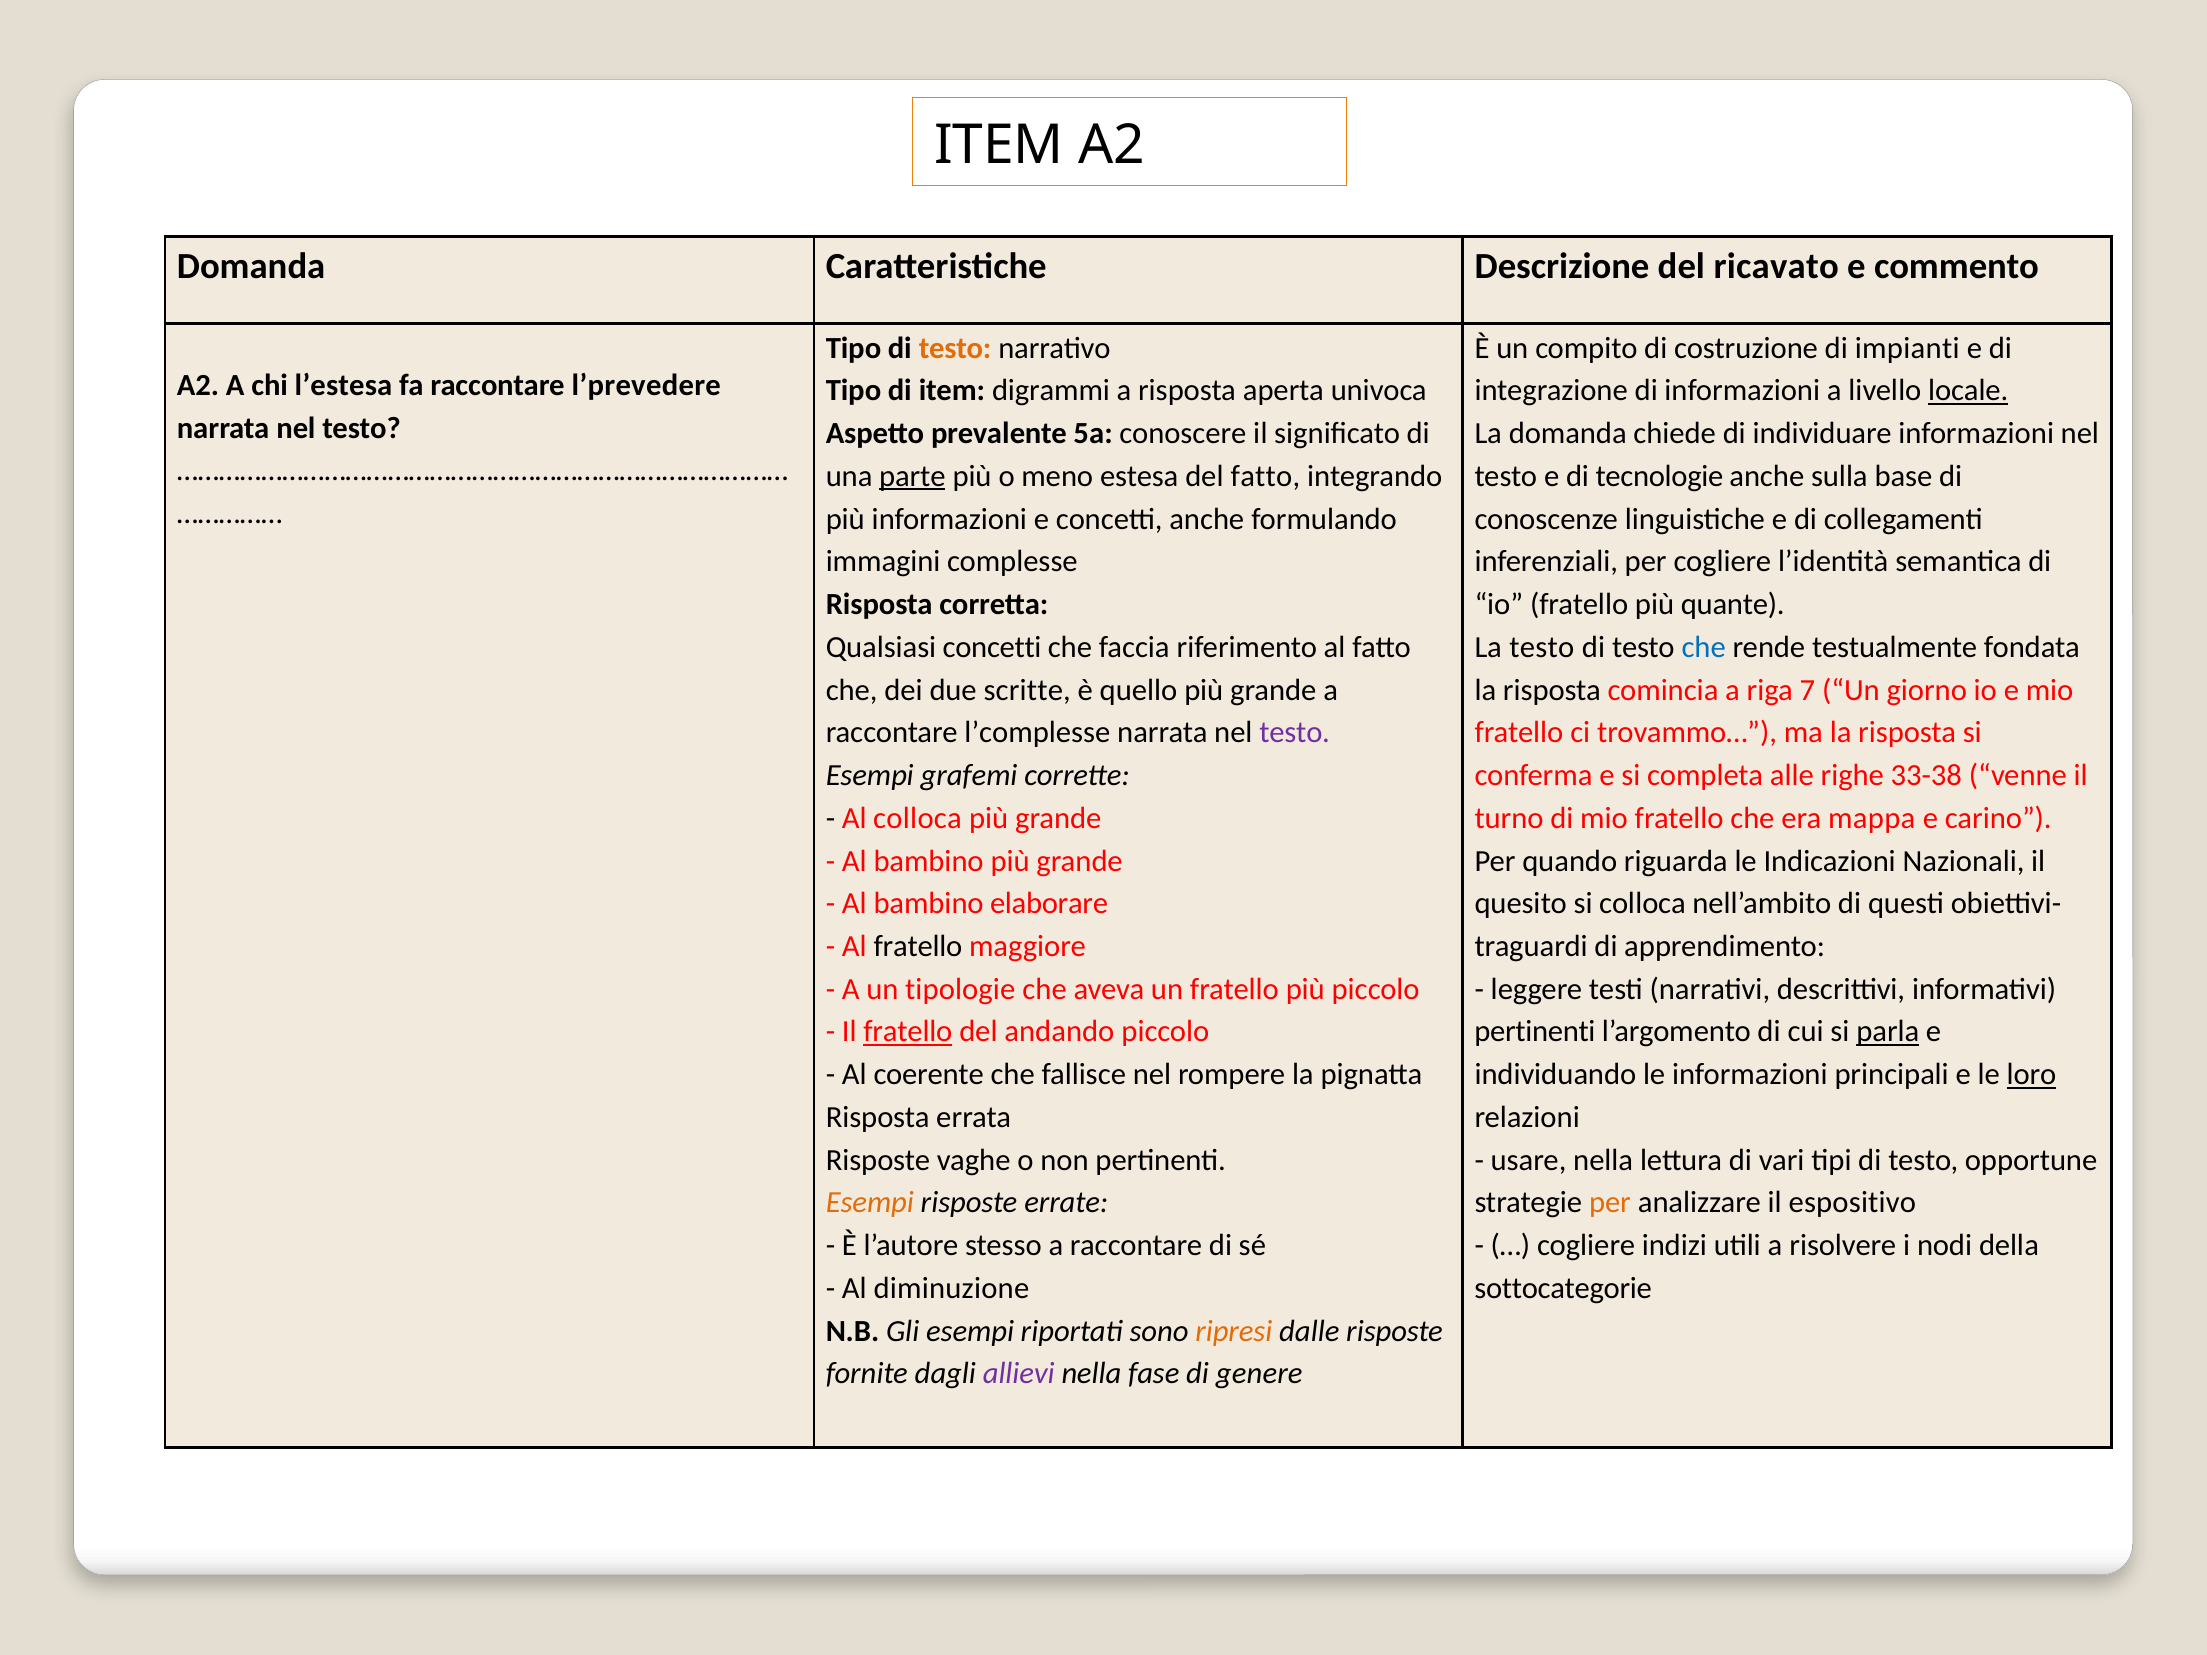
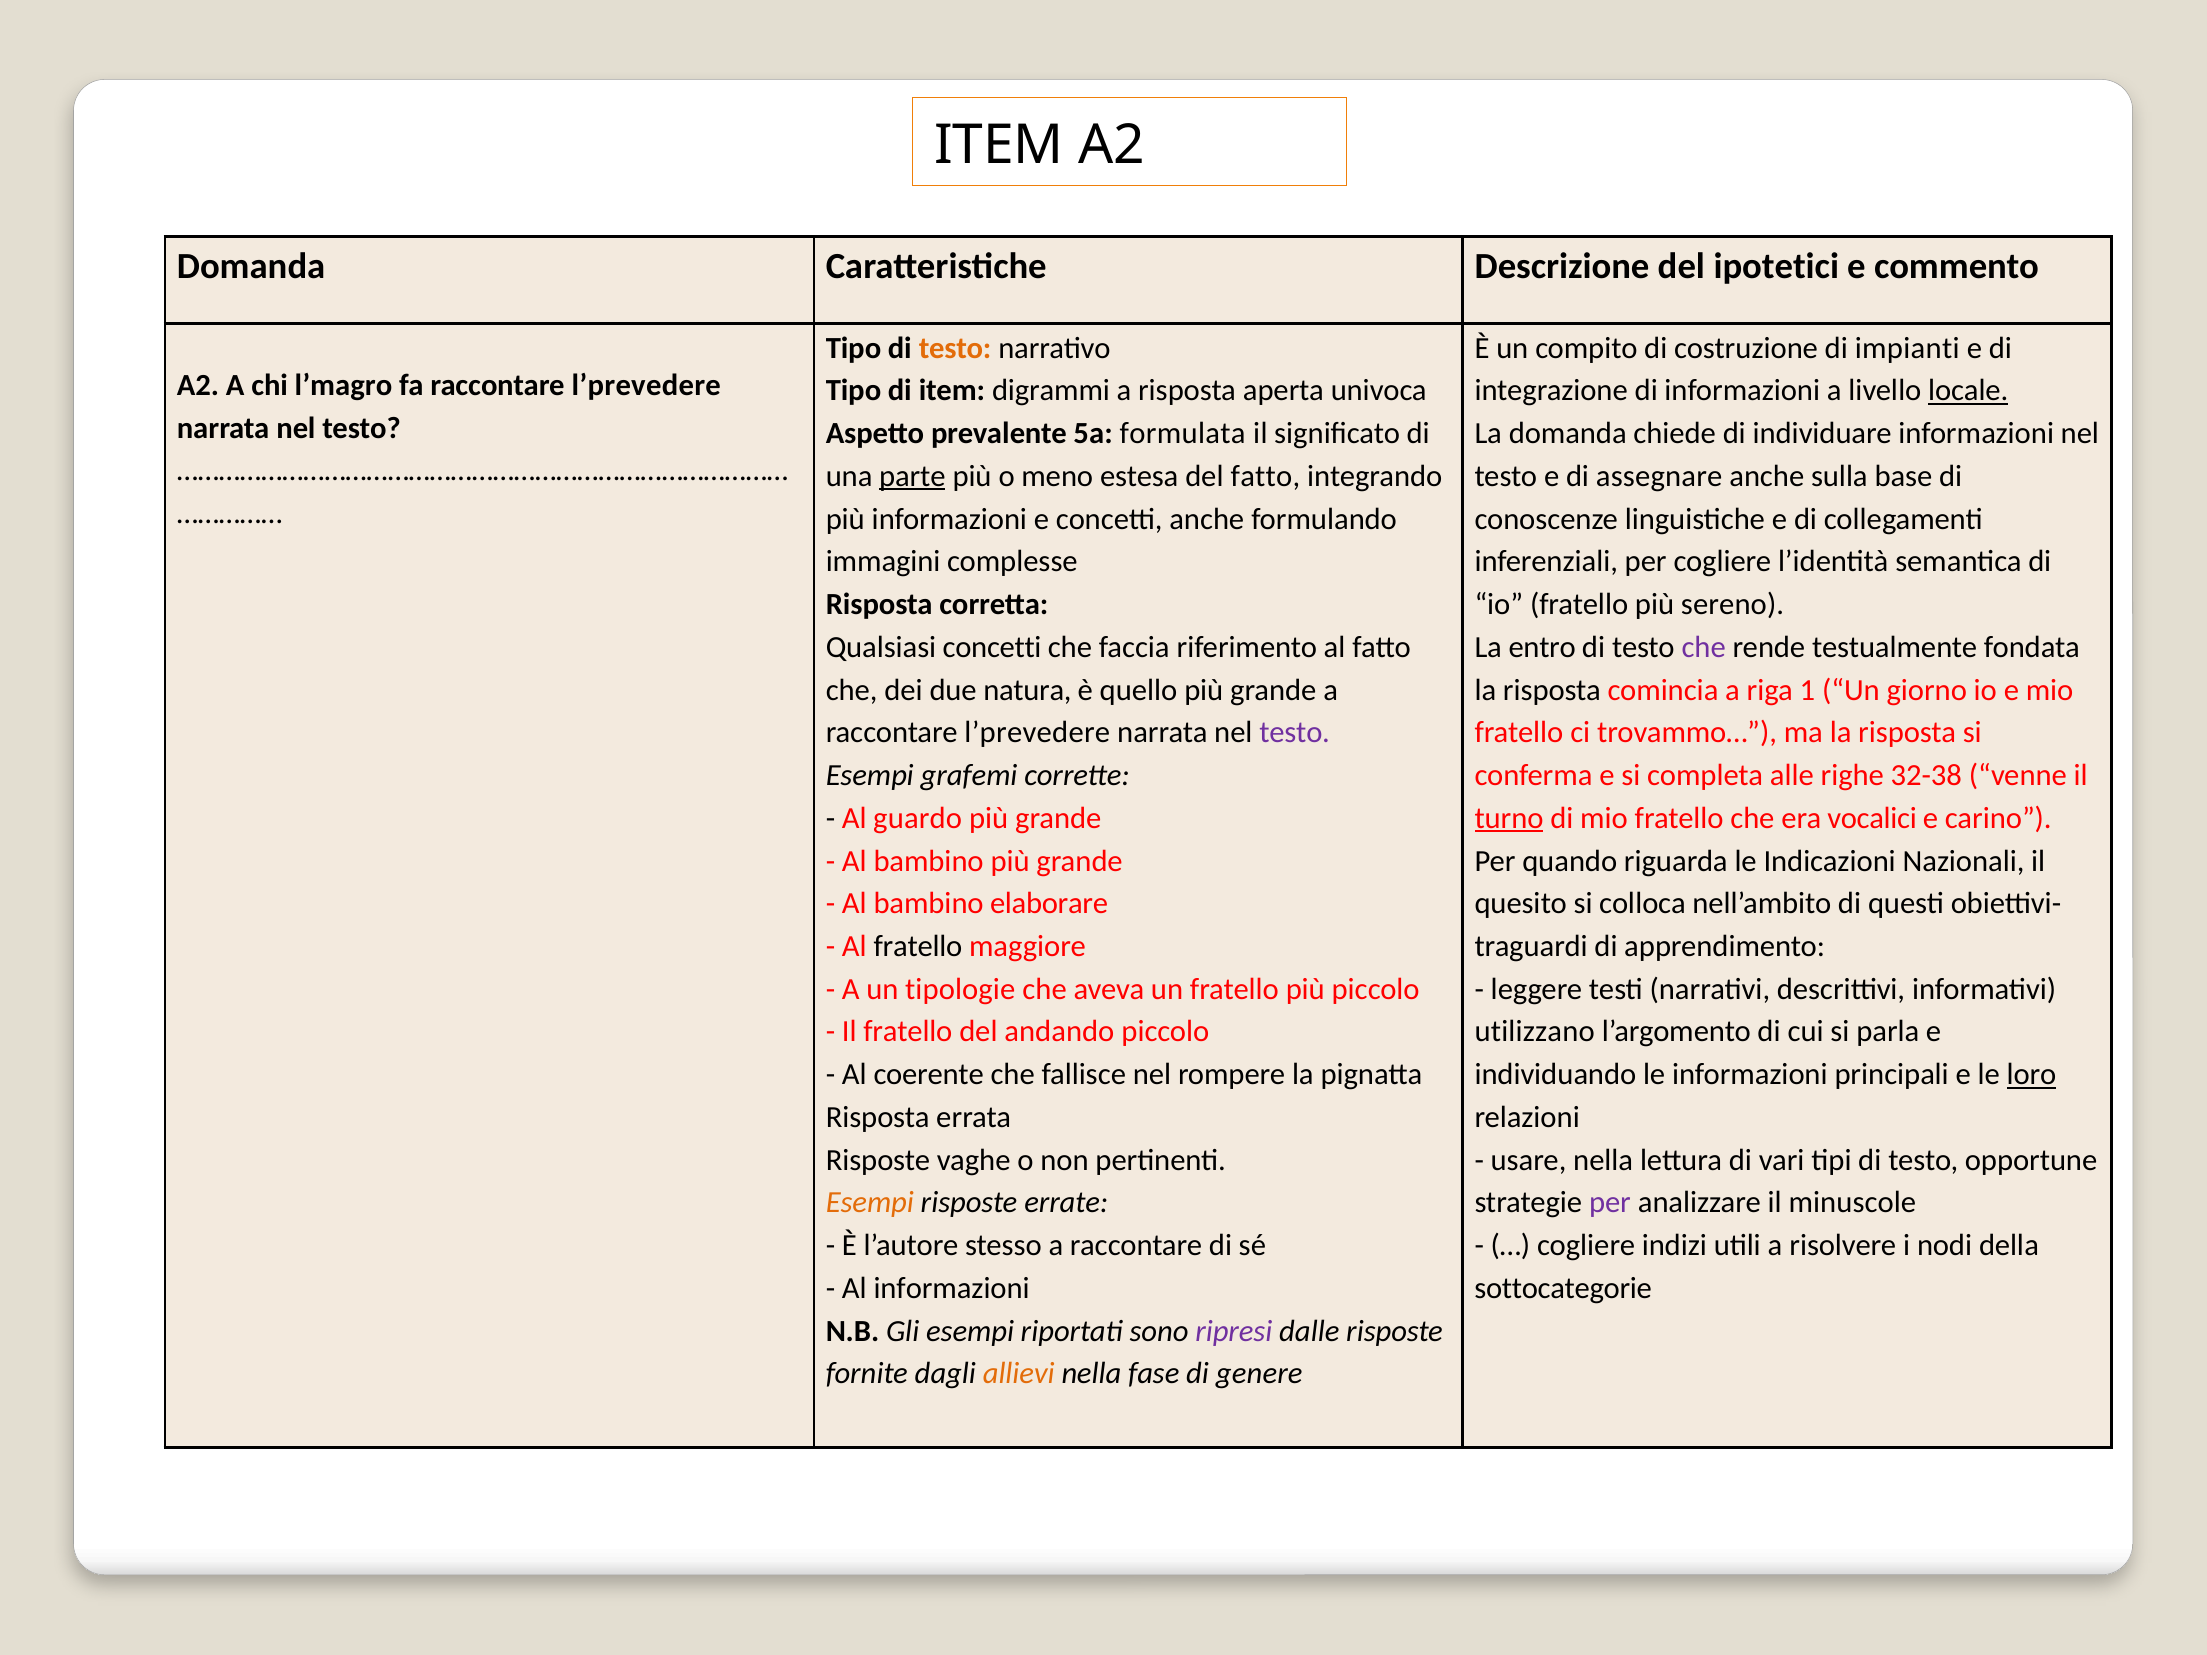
ricavato: ricavato -> ipotetici (1776, 266)
l’estesa: l’estesa -> l’magro (344, 385)
conoscere: conoscere -> formulata (1183, 434)
tecnologie: tecnologie -> assegnare (1659, 476)
quante: quante -> sereno (1733, 605)
La testo: testo -> entro (1542, 647)
che colour: blue -> purple (1704, 647)
scritte: scritte -> natura (1027, 690)
7: 7 -> 1 (1807, 690)
l’complesse: l’complesse -> l’prevedere (1037, 733)
33-38: 33-38 -> 32-38 (1926, 776)
Al colloca: colloca -> guardo (918, 818)
turno underline: none -> present (1509, 818)
mappa: mappa -> vocalici (1872, 818)
fratello underline: present -> none (908, 1032)
pertinenti: pertinenti -> utilizzano (1535, 1032)
parla underline: present -> none (1888, 1032)
per colour: orange -> purple (1610, 1203)
espositivo: espositivo -> minuscole (1852, 1203)
Al diminuzione: diminuzione -> informazioni (952, 1289)
ripresi colour: orange -> purple (1234, 1331)
allievi colour: purple -> orange (1019, 1374)
